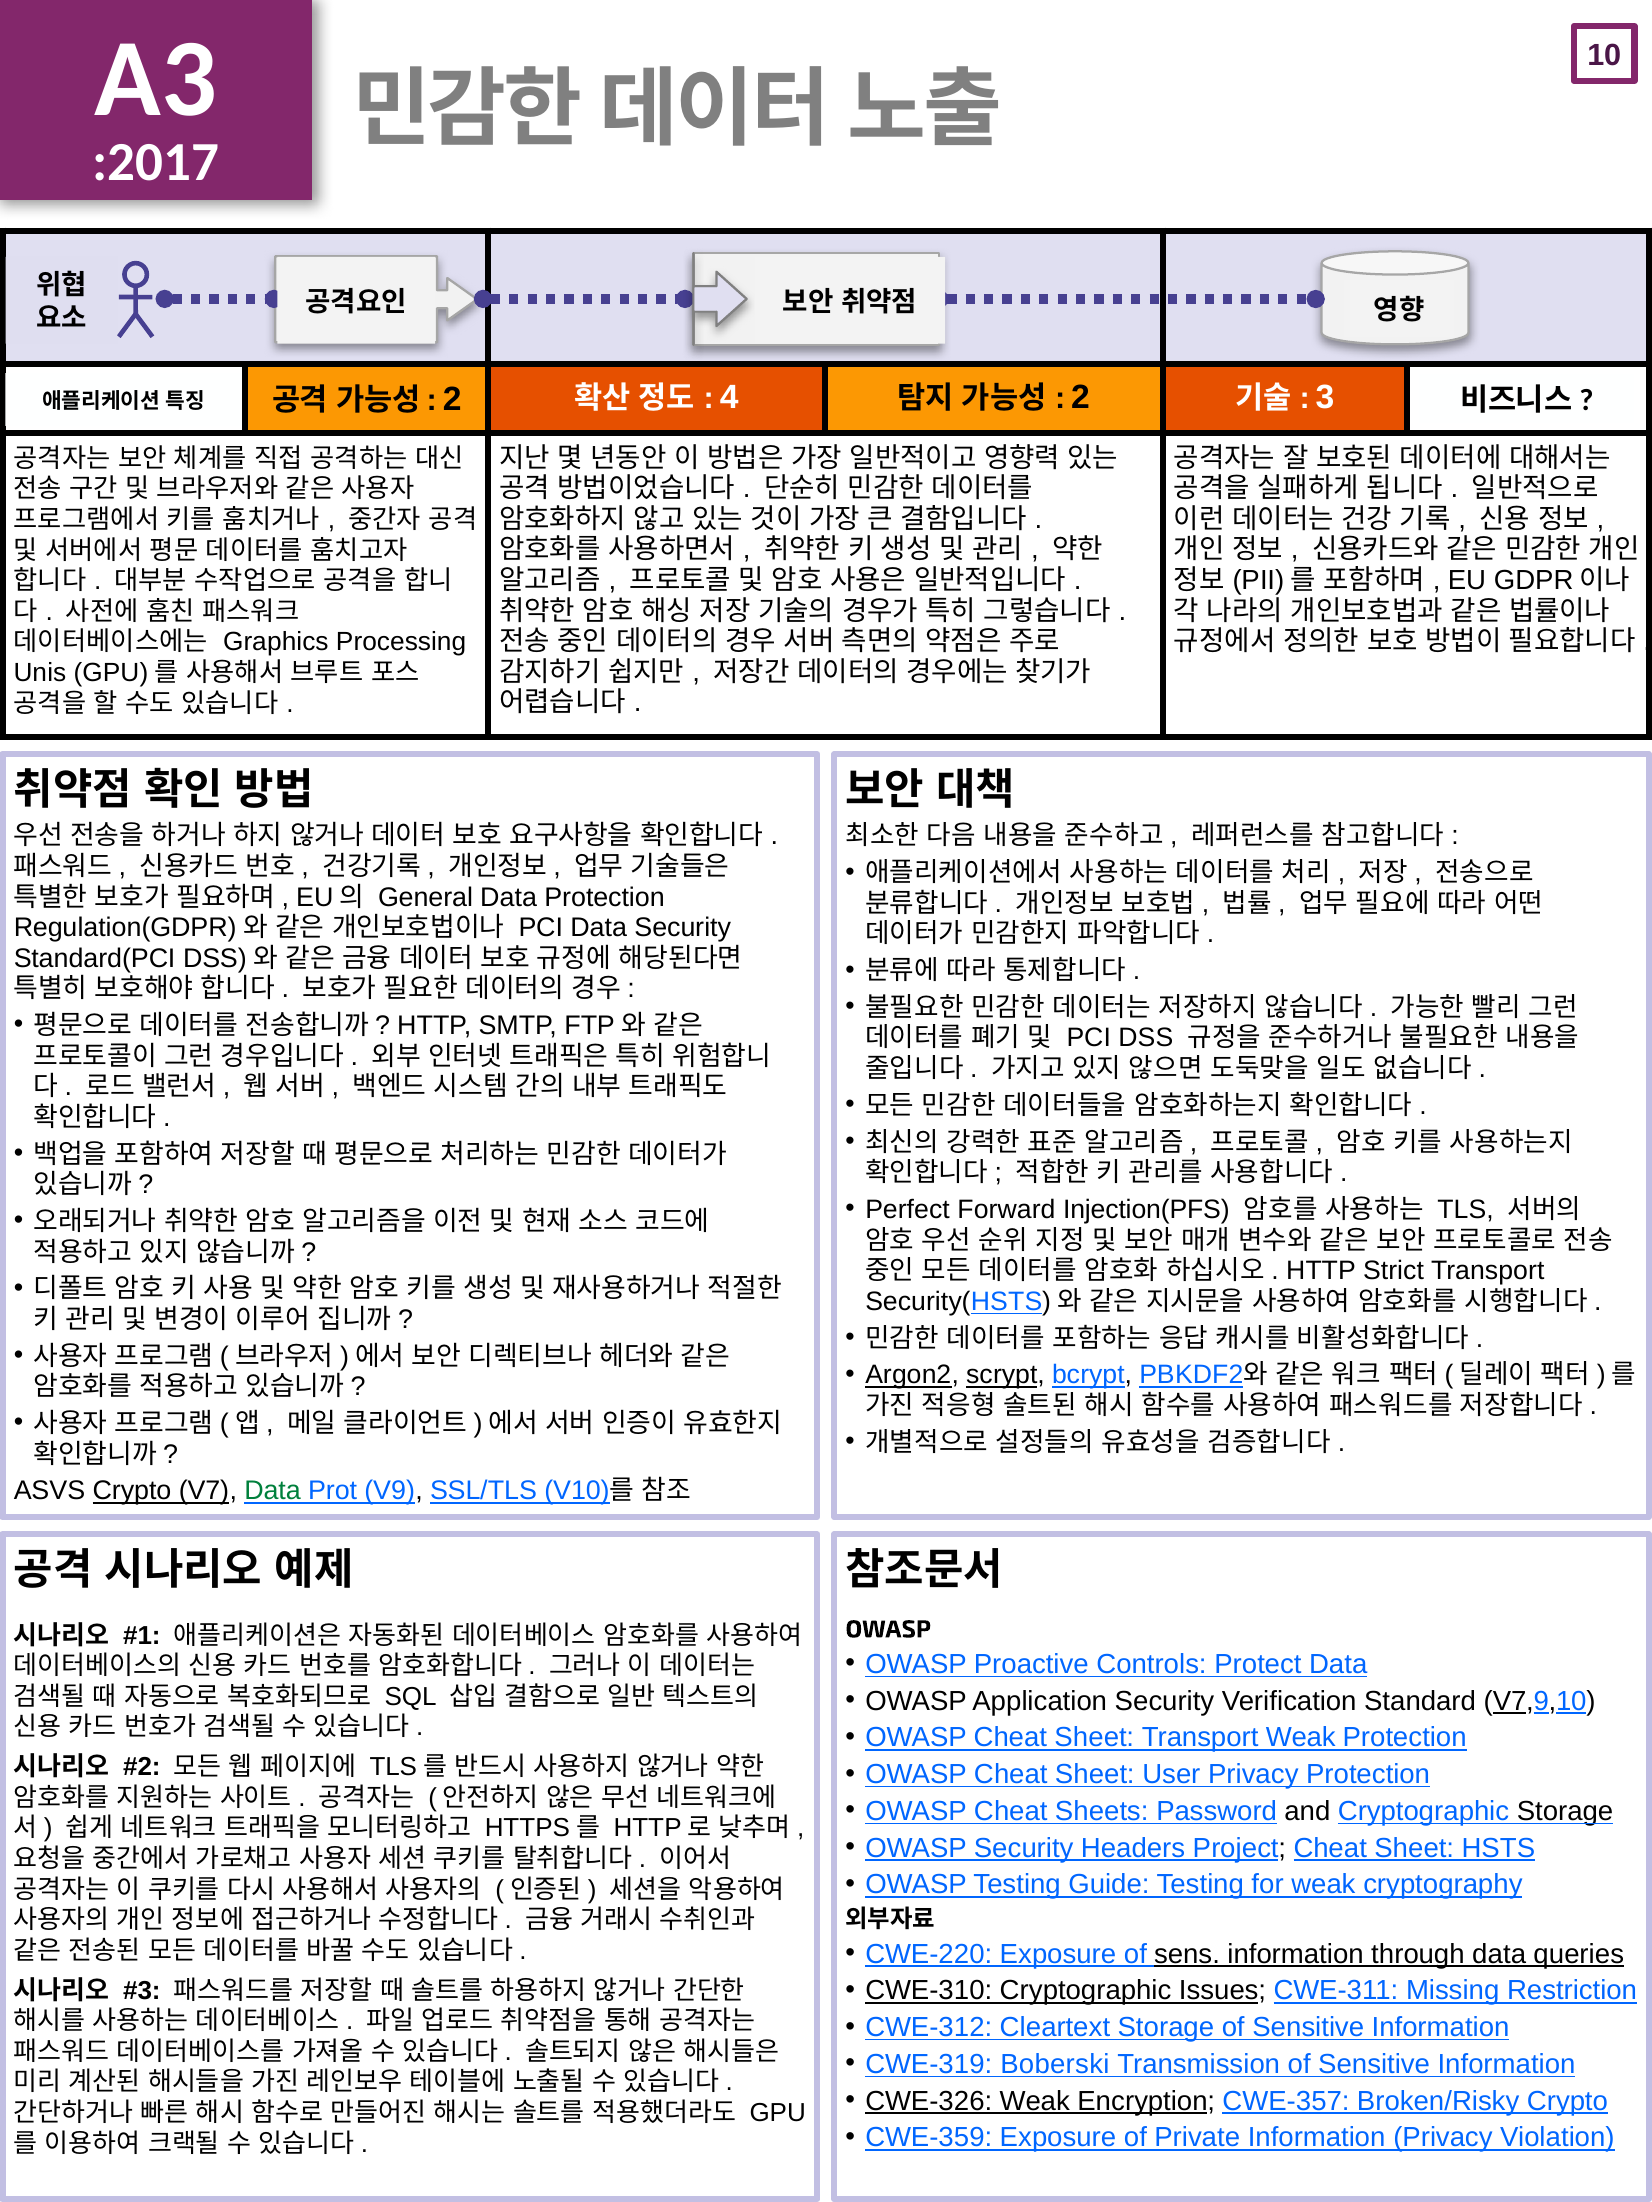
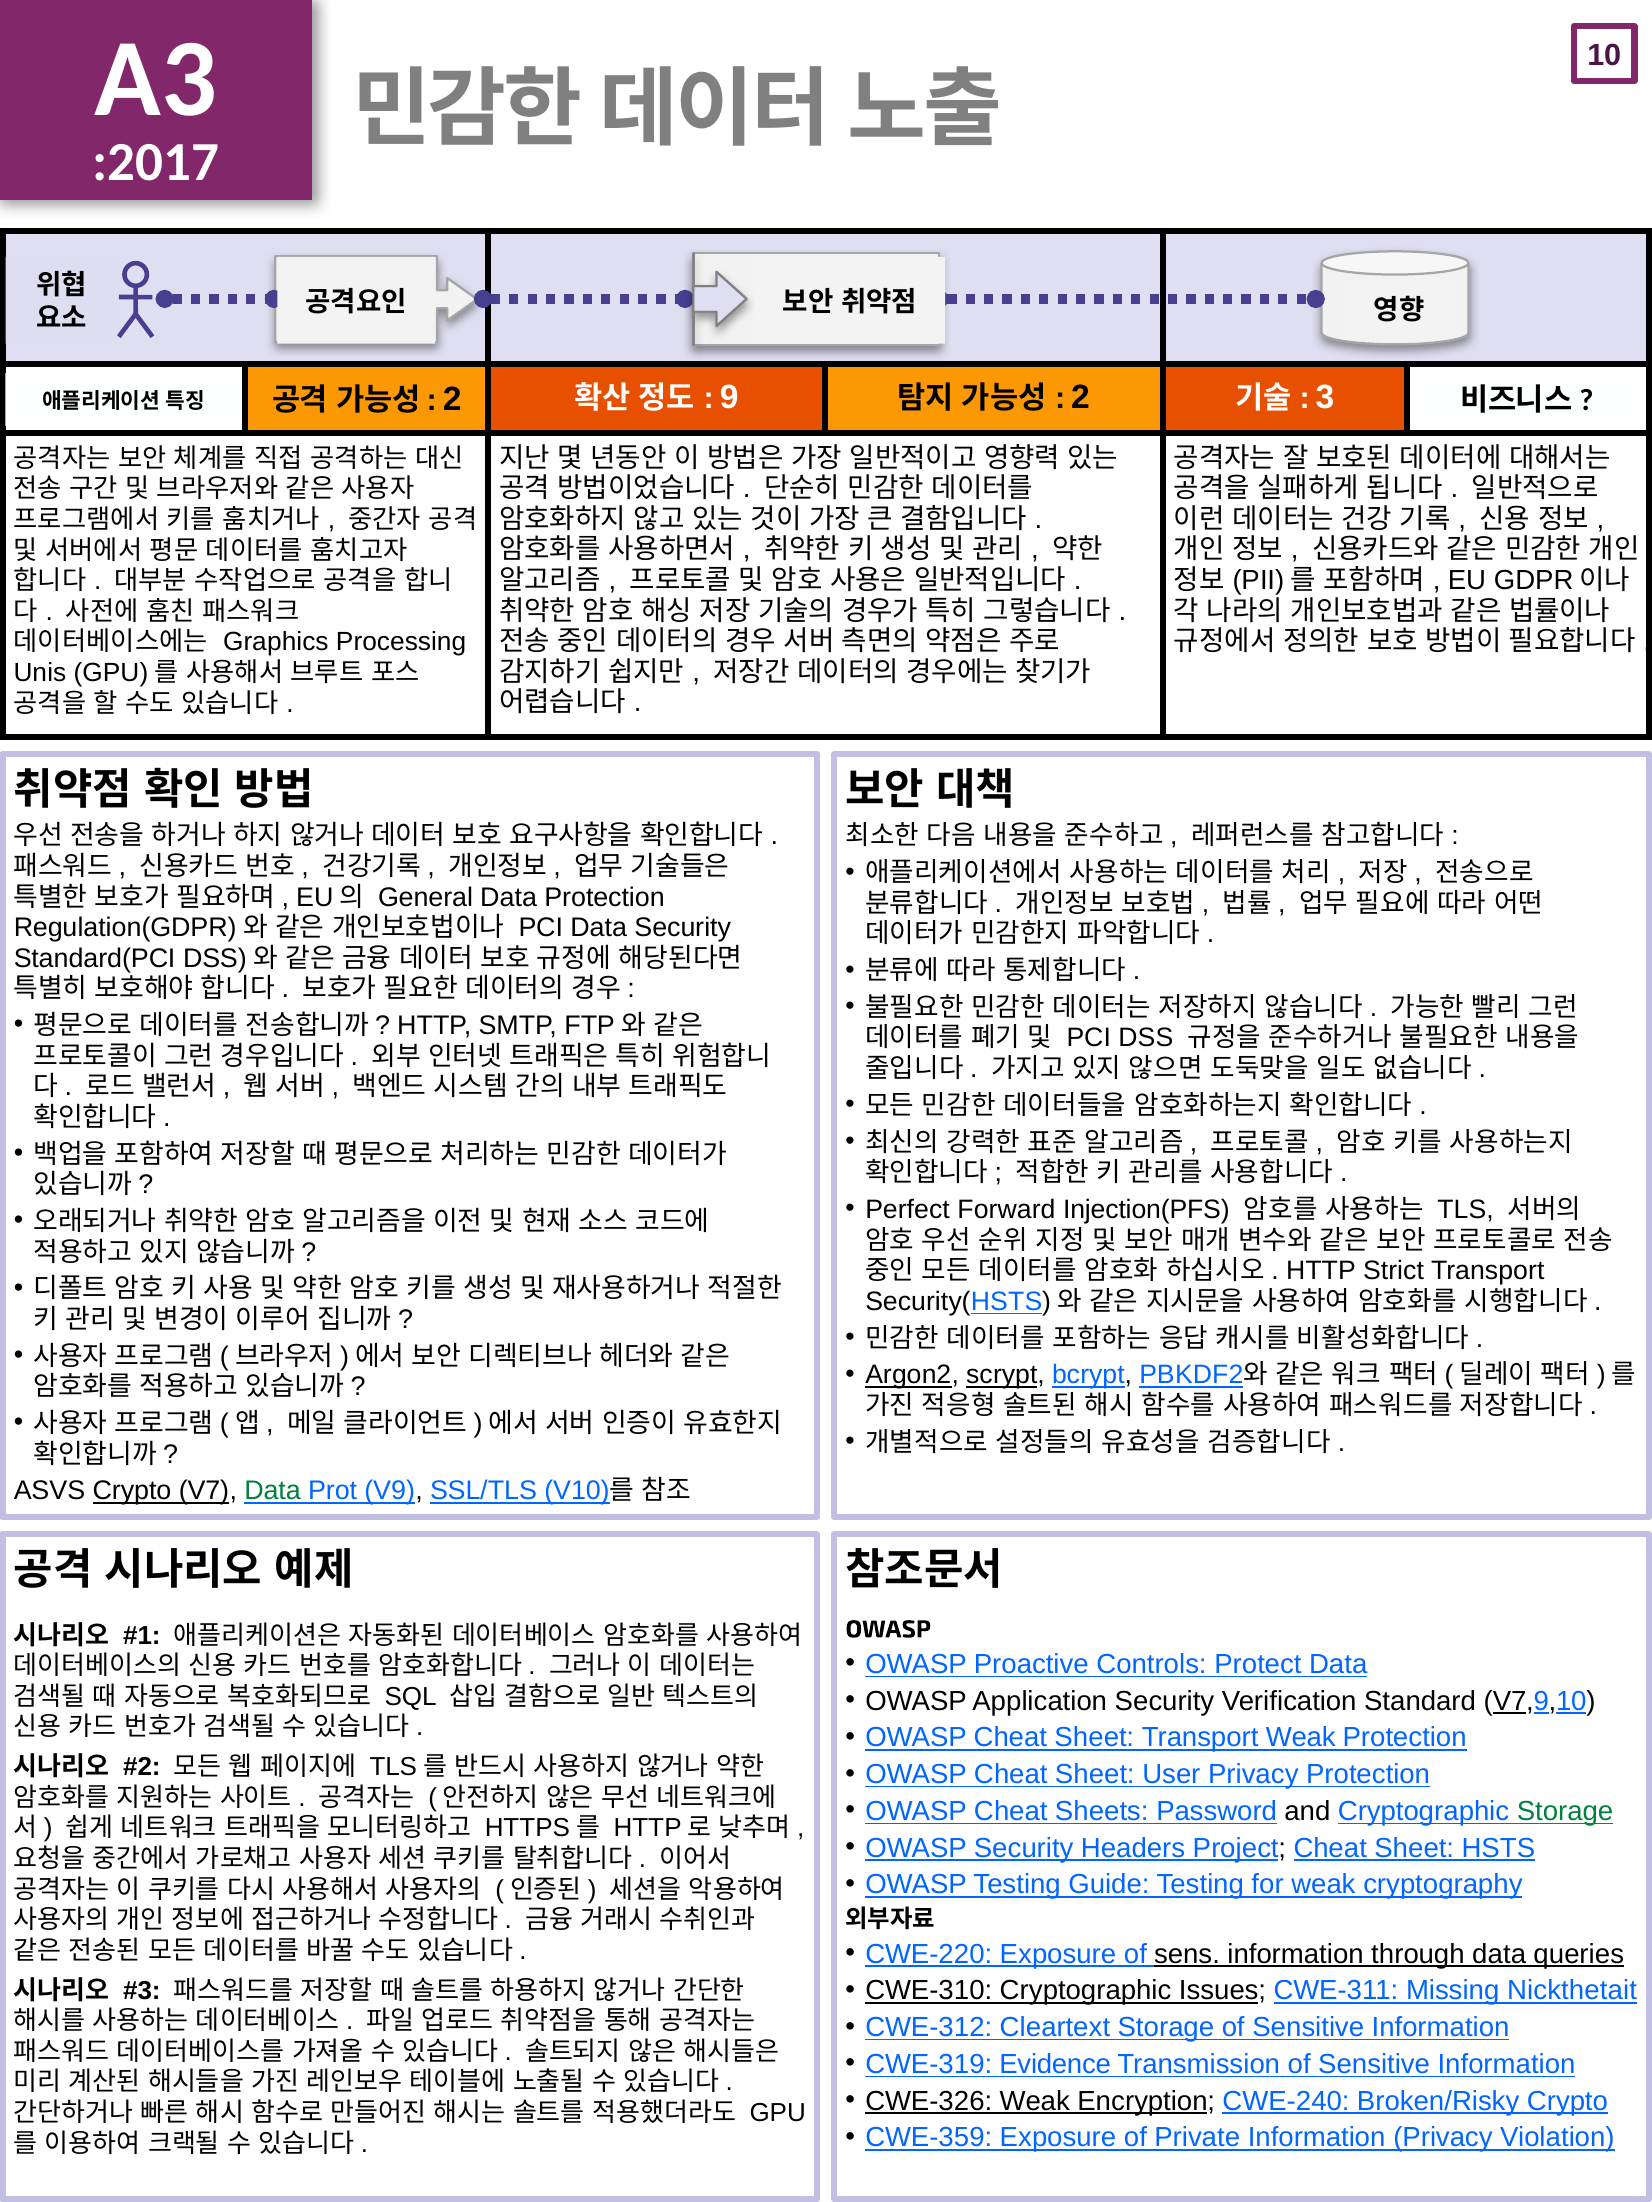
4: 4 -> 9 (729, 397)
Storage colour: black -> green (1565, 1812)
Restriction: Restriction -> Nickthetait (1572, 1991)
Boberski: Boberski -> Evidence (1055, 2065)
CWE-357: CWE-357 -> CWE-240 (1286, 2102)
